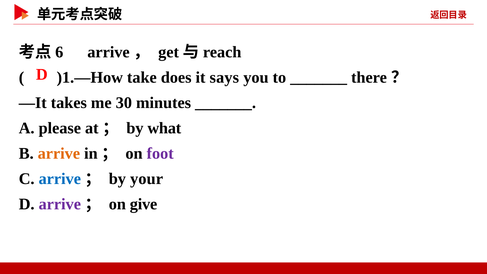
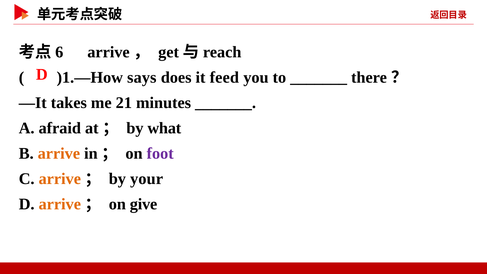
take: take -> says (142, 77)
says: says -> feed (224, 77)
30: 30 -> 21 (124, 103)
please: please -> afraid (60, 128)
arrive colour: blue -> orange (60, 179)
arrive colour: purple -> orange (60, 204)
